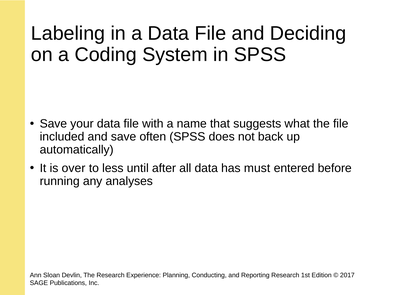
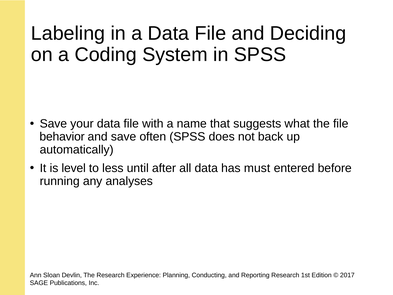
included: included -> behavior (62, 137)
over: over -> level (74, 168)
